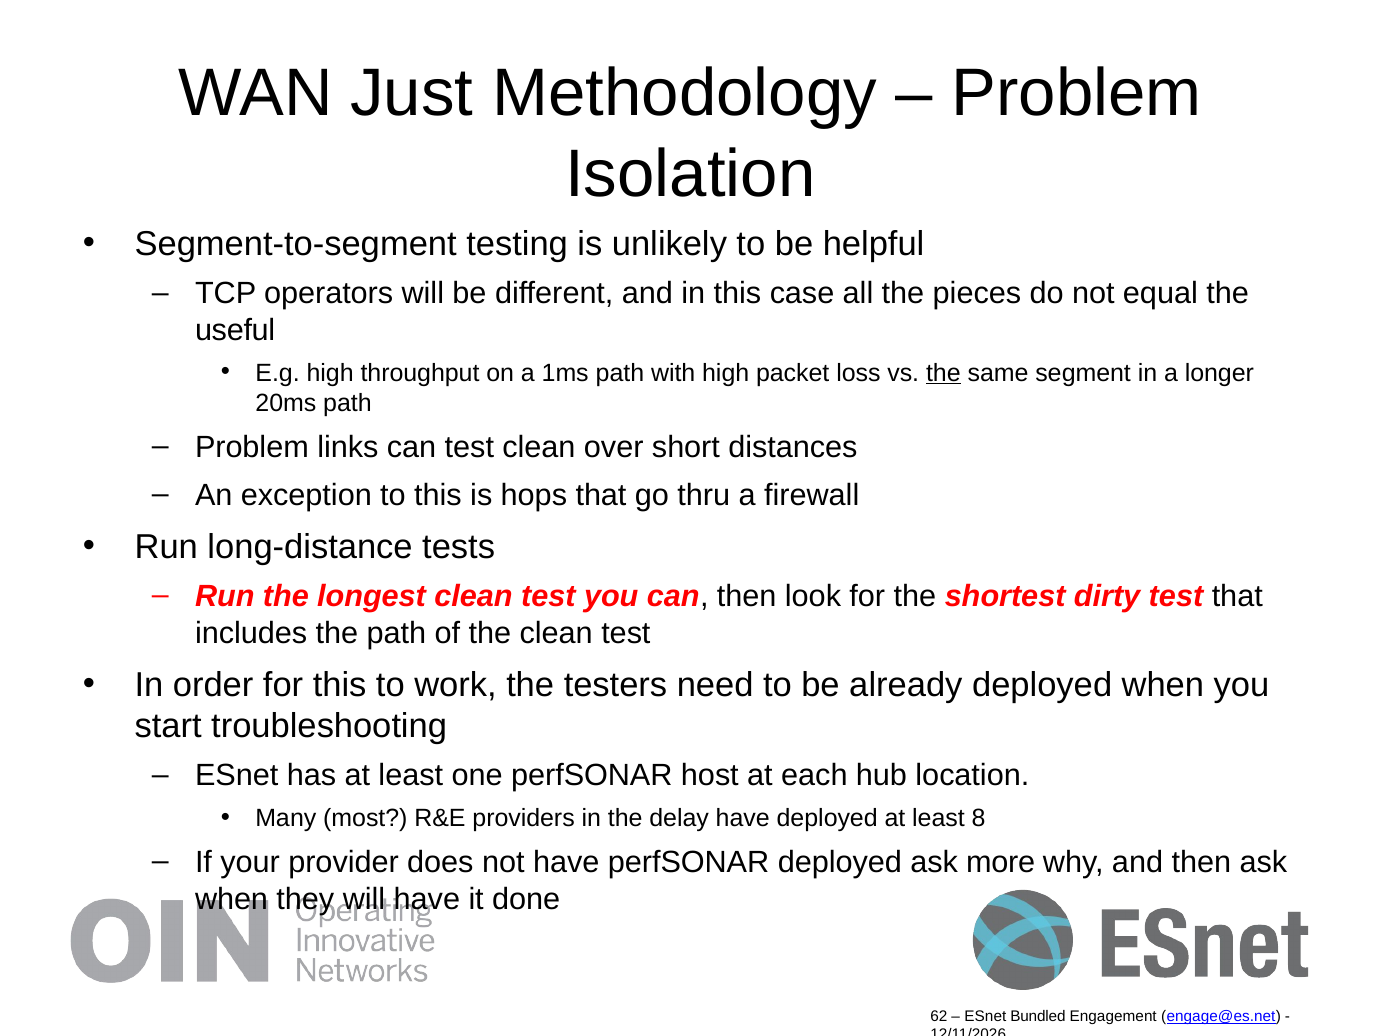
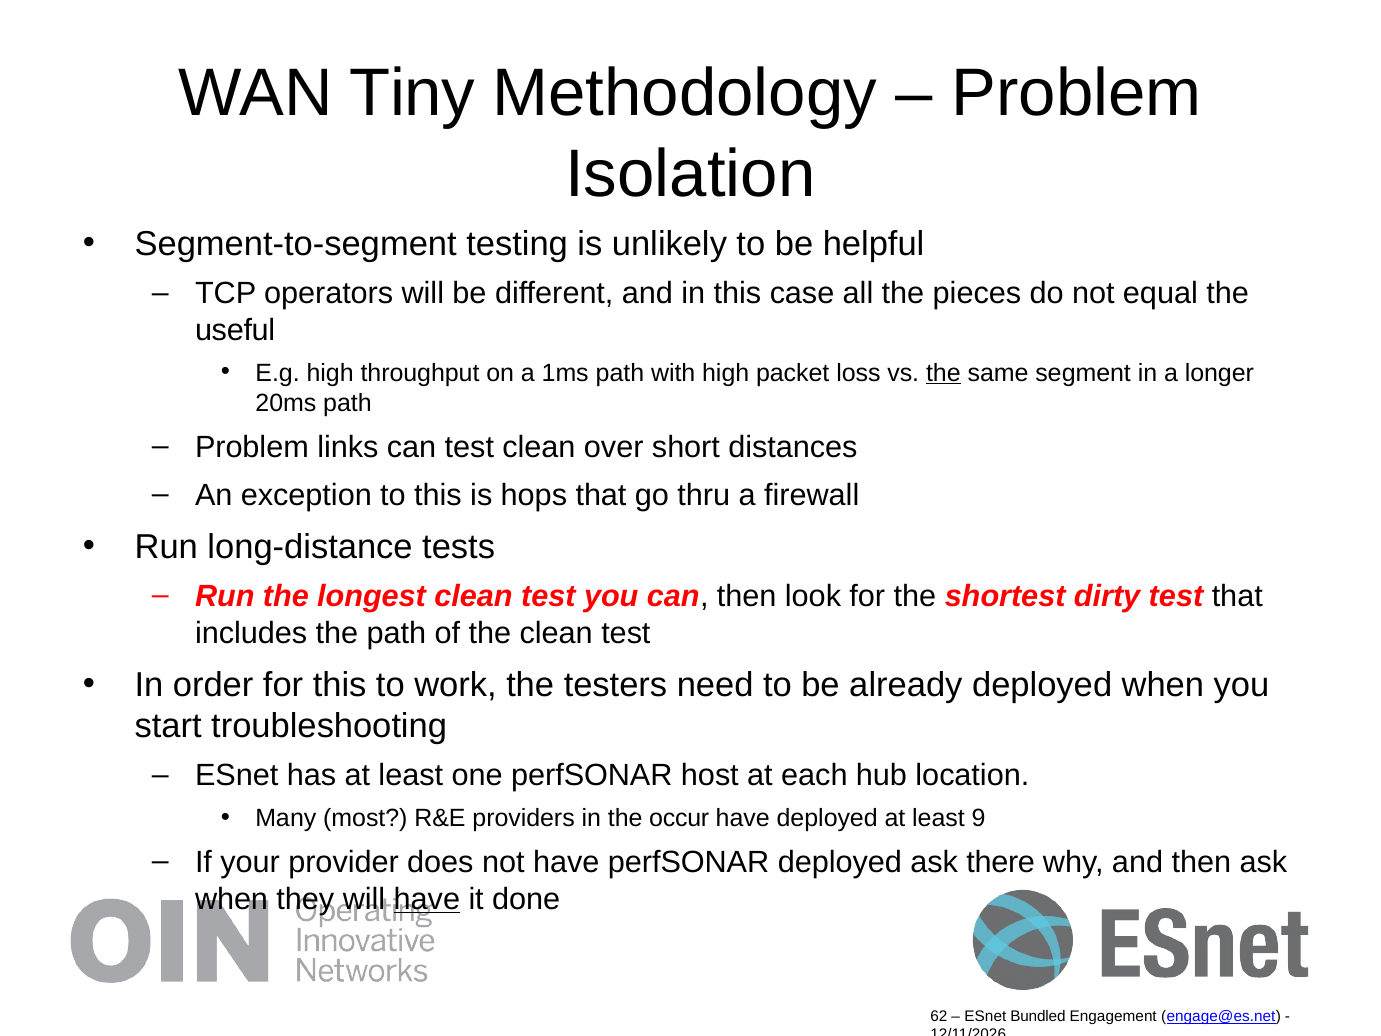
Just: Just -> Tiny (412, 93)
delay: delay -> occur (679, 818)
8: 8 -> 9 (979, 818)
more: more -> there (1001, 862)
have underline: none -> present (427, 899)
